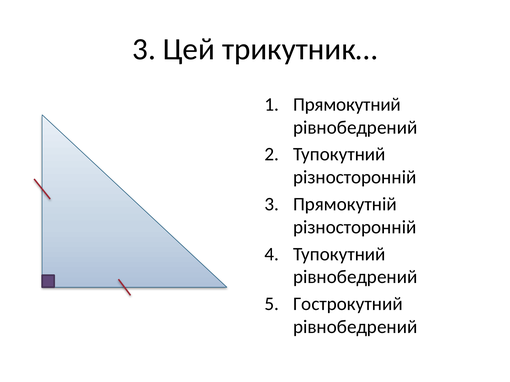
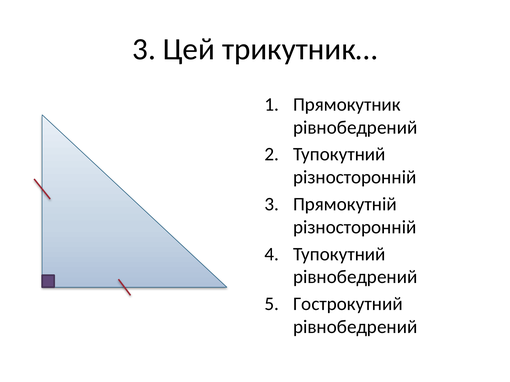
Прямокутний: Прямокутний -> Прямокутник (347, 105)
